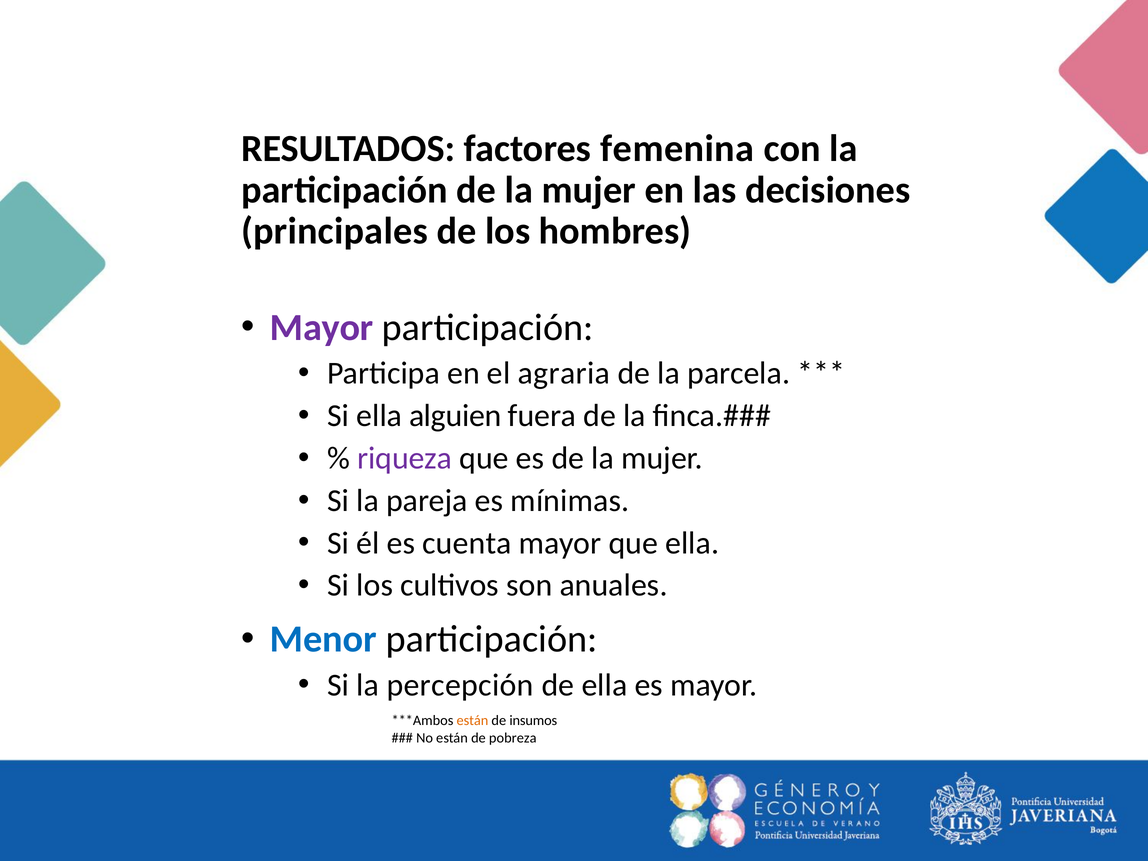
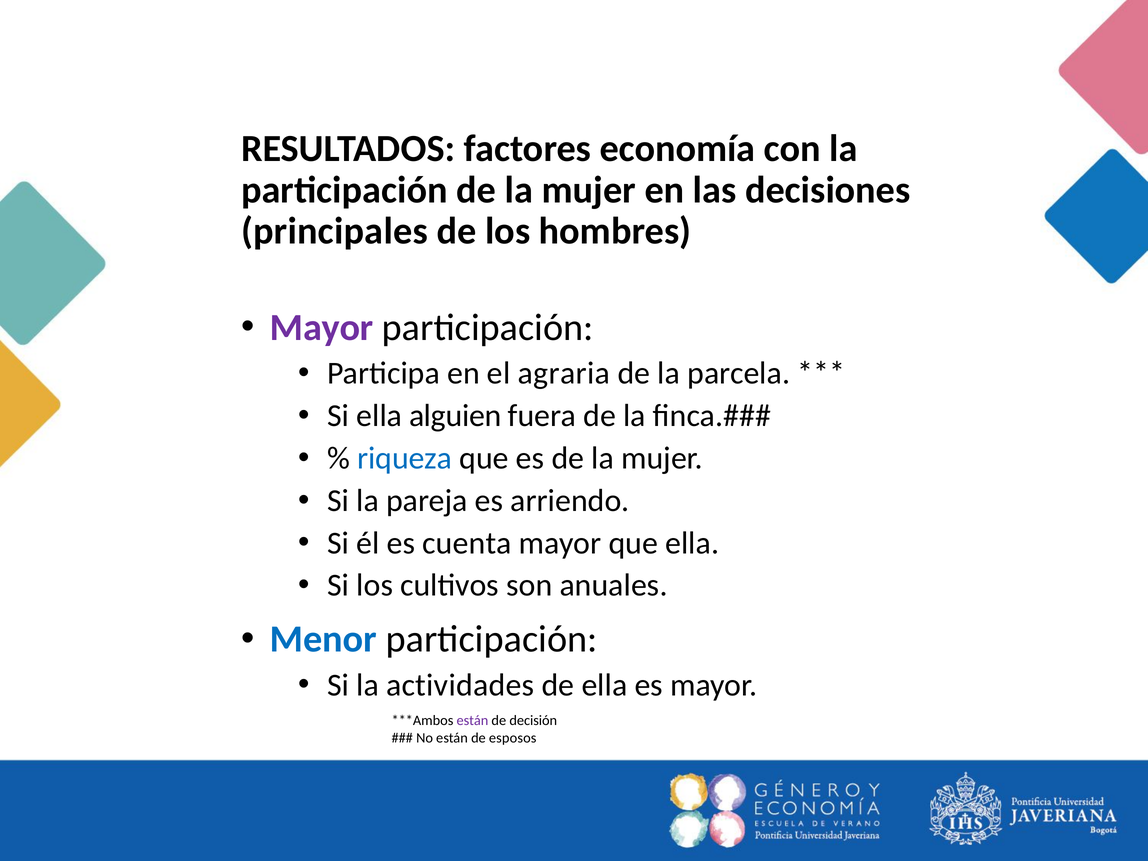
femenina: femenina -> economía (678, 149)
riqueza colour: purple -> blue (405, 458)
mínimas: mínimas -> arriendo (570, 501)
percepción: percepción -> actividades (460, 685)
están colour: orange -> purple (472, 721)
insumos: insumos -> decisión (533, 721)
pobreza: pobreza -> esposos (513, 738)
